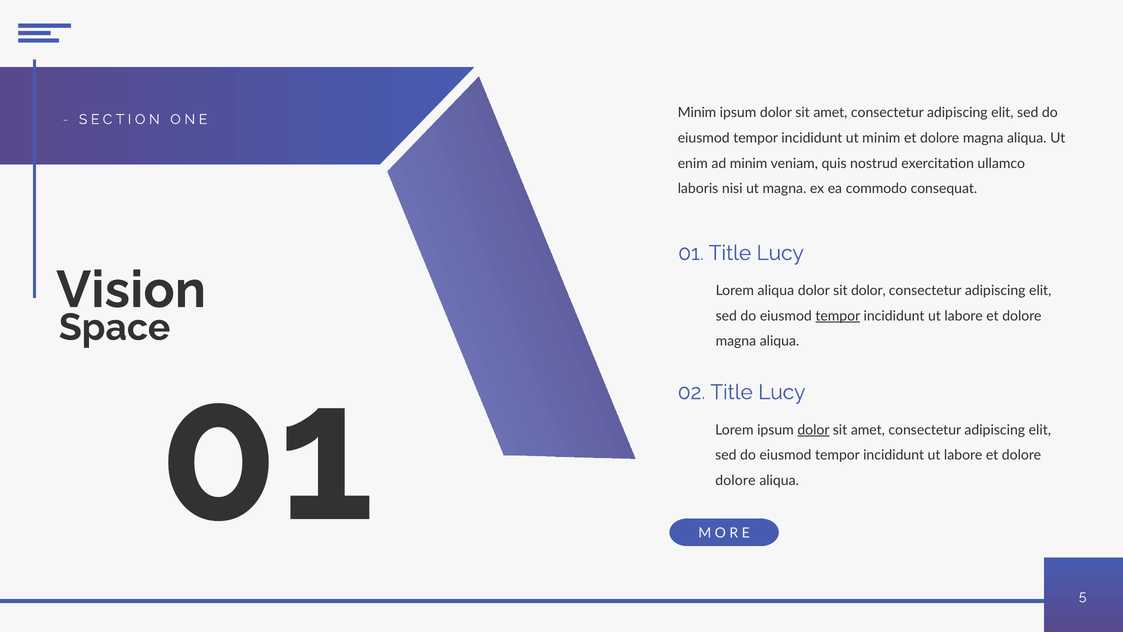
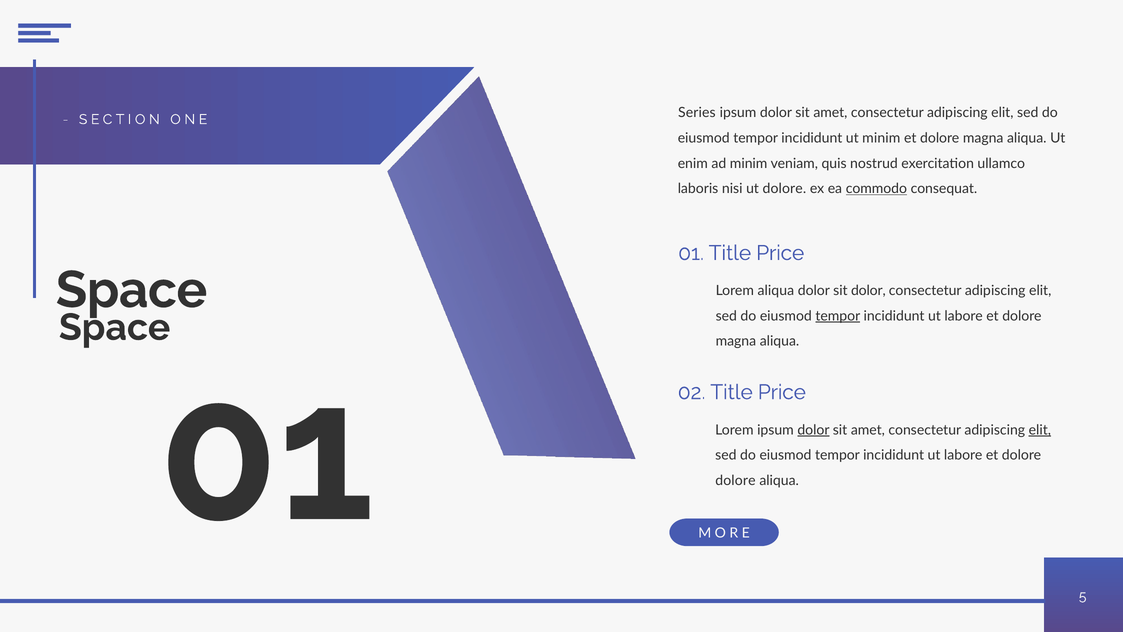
Minim: Minim -> Series (697, 113)
ut magna: magna -> dolore (784, 189)
commodo underline: none -> present (876, 189)
01 Title Lucy: Lucy -> Price (780, 253)
Vision: Vision -> Space (131, 290)
02 Title Lucy: Lucy -> Price (782, 392)
elit underline: none -> present (1040, 430)
